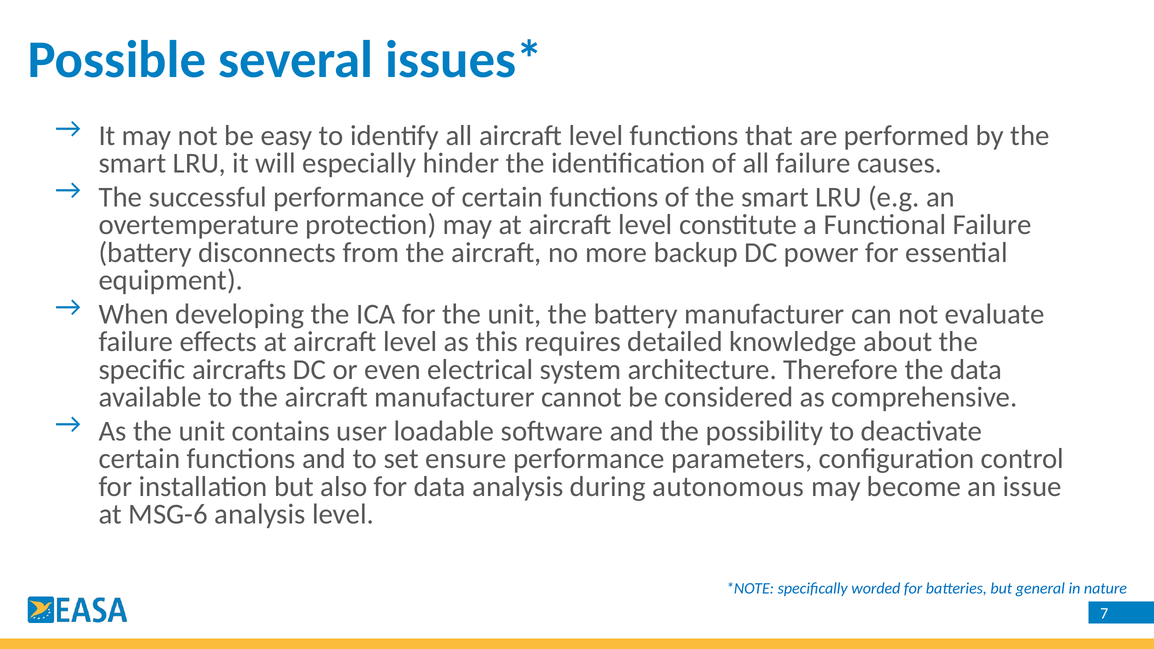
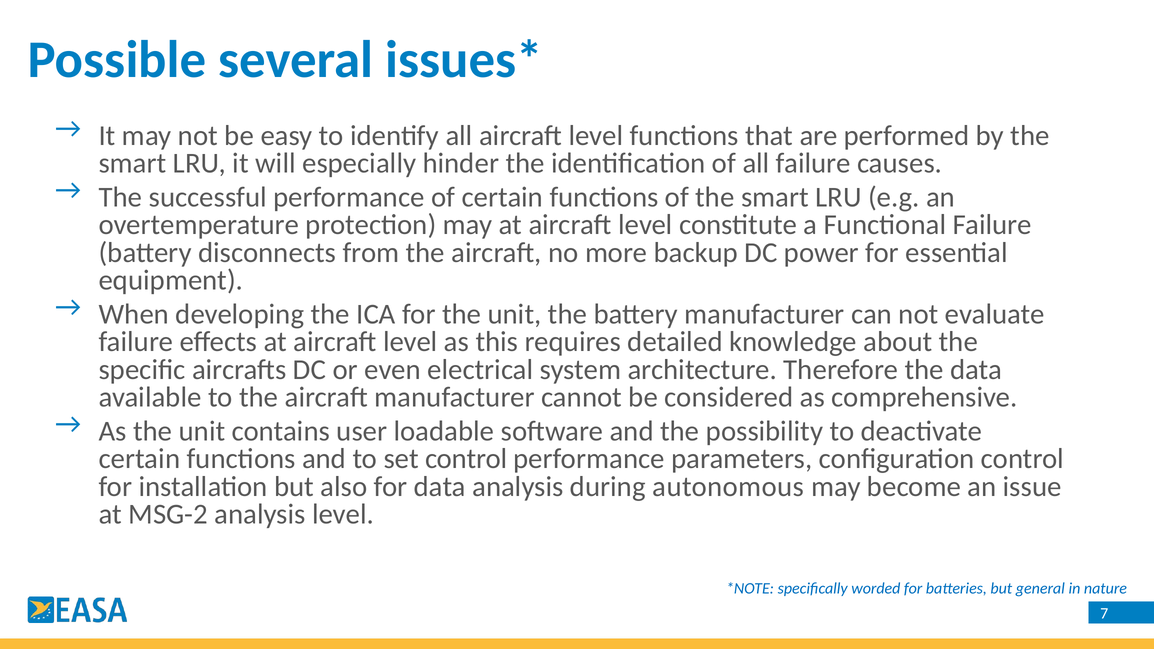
set ensure: ensure -> control (466, 459)
MSG-6: MSG-6 -> MSG-2 (168, 514)
